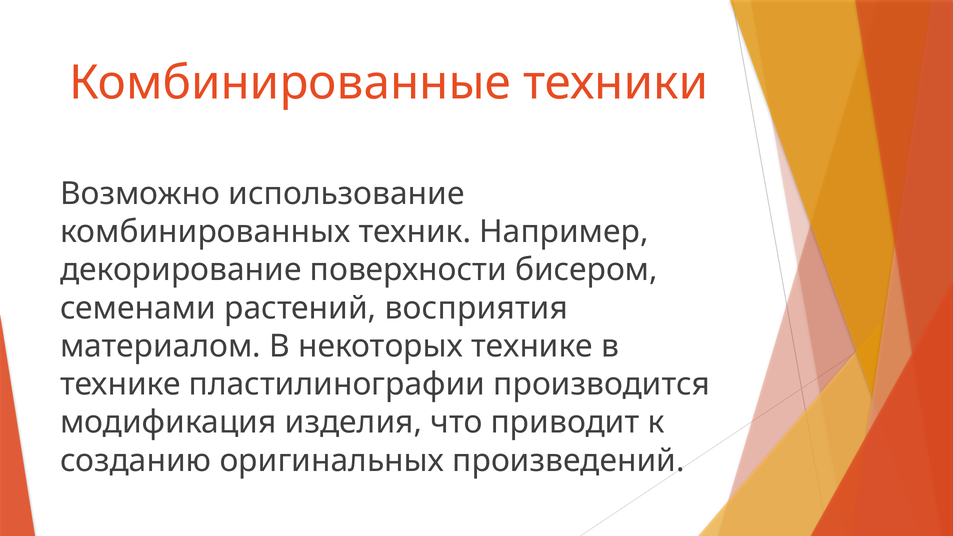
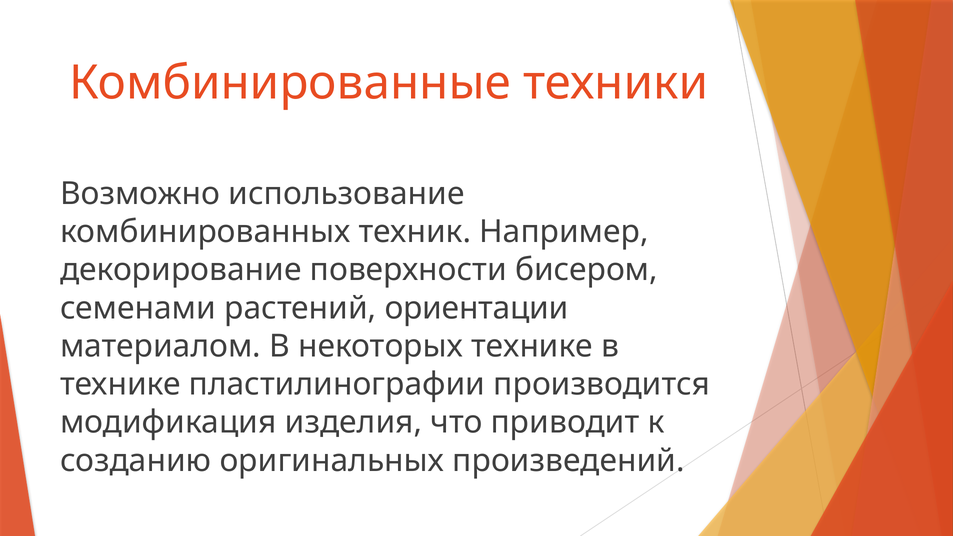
восприятия: восприятия -> ориентации (477, 308)
